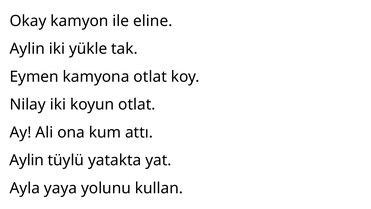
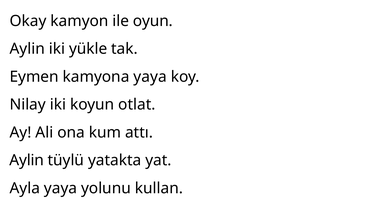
eline: eline -> oyun (153, 21)
kamyona otlat: otlat -> yaya (150, 77)
